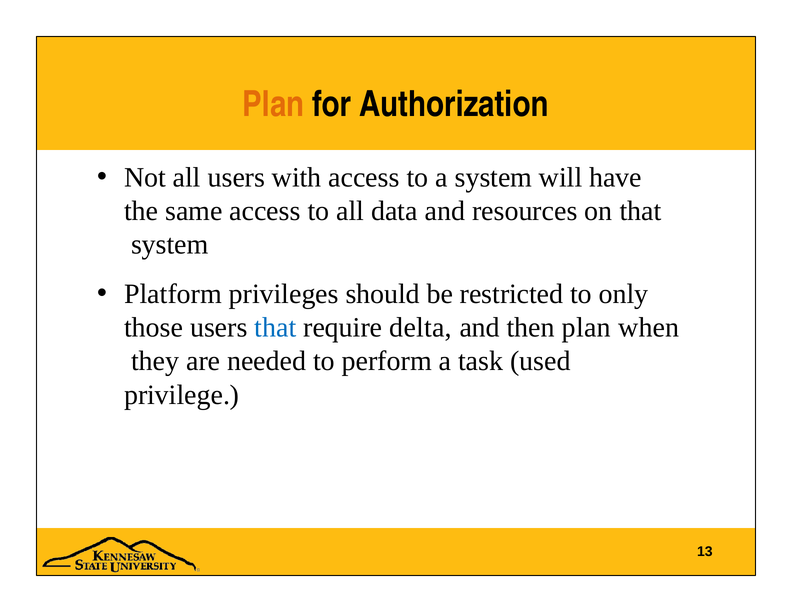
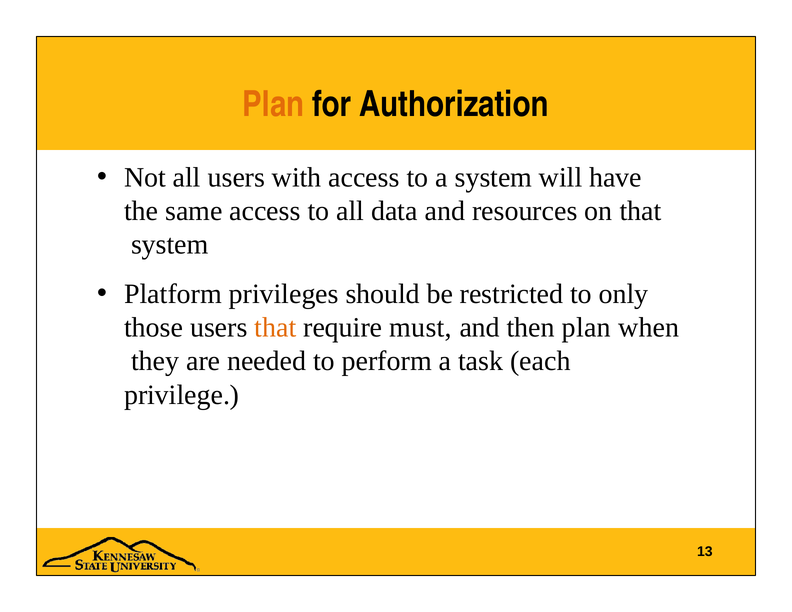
that colour: blue -> orange (275, 328)
delta: delta -> must (421, 328)
used: used -> each (540, 361)
